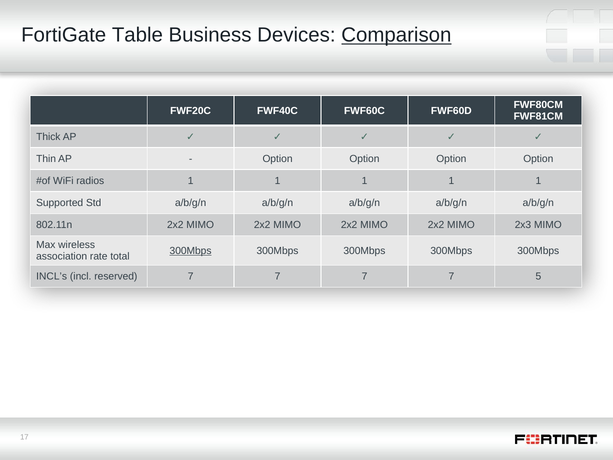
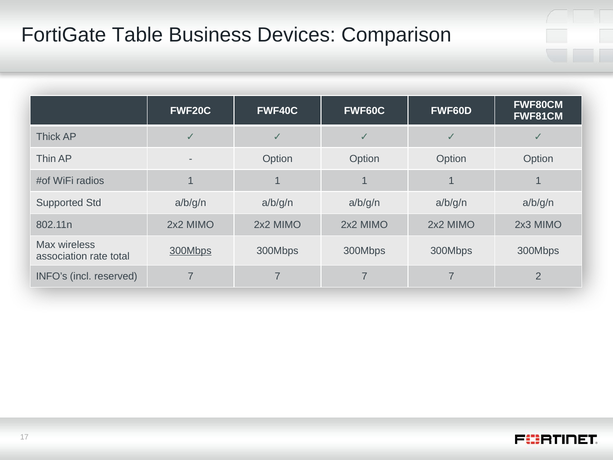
Comparison underline: present -> none (396, 35)
INCL’s: INCL’s -> INFO’s (52, 276)
5: 5 -> 2 (538, 276)
